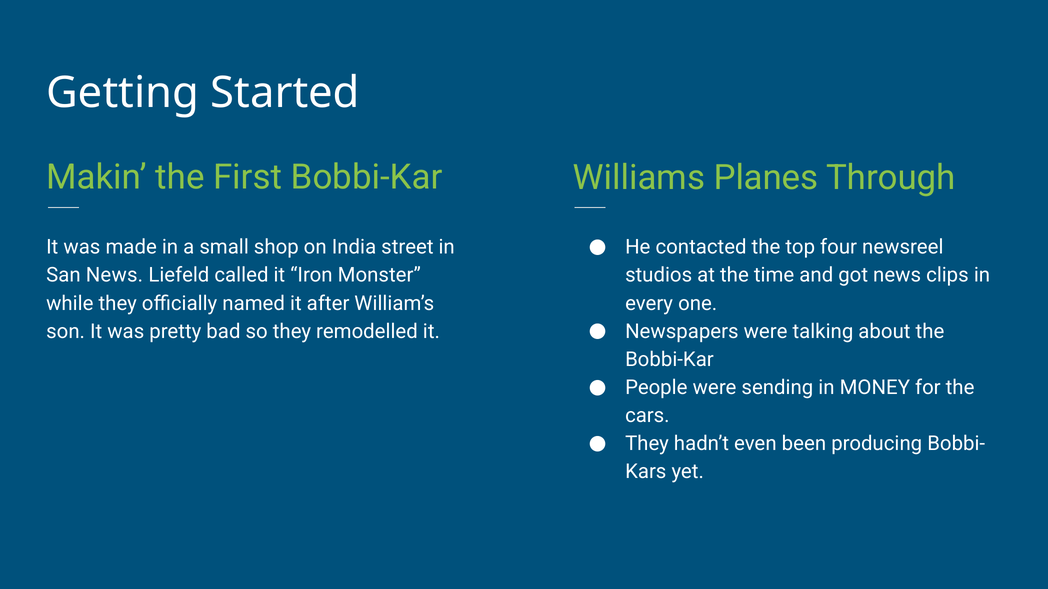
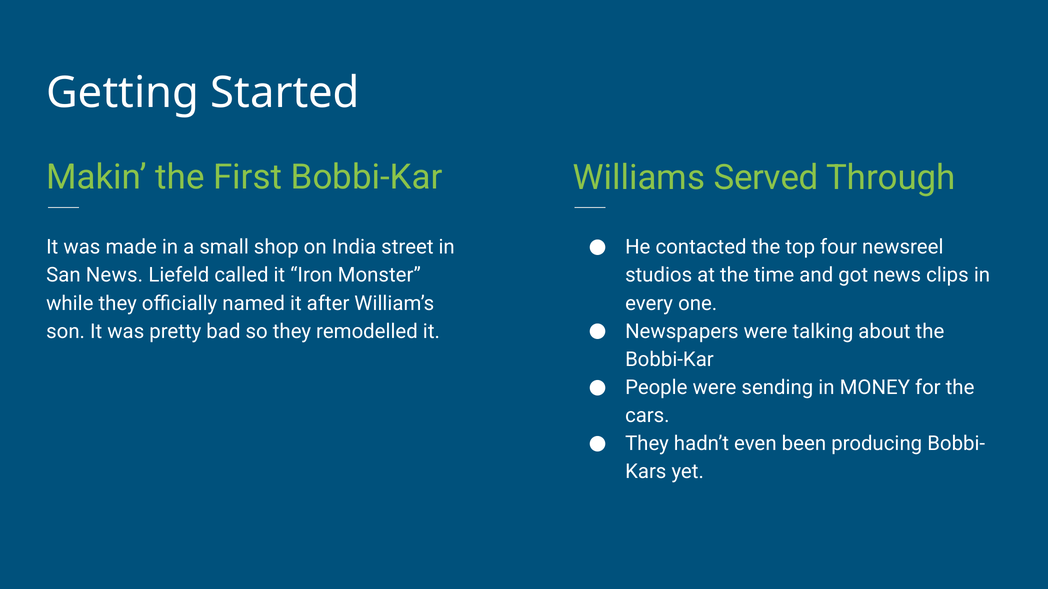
Planes: Planes -> Served (766, 178)
